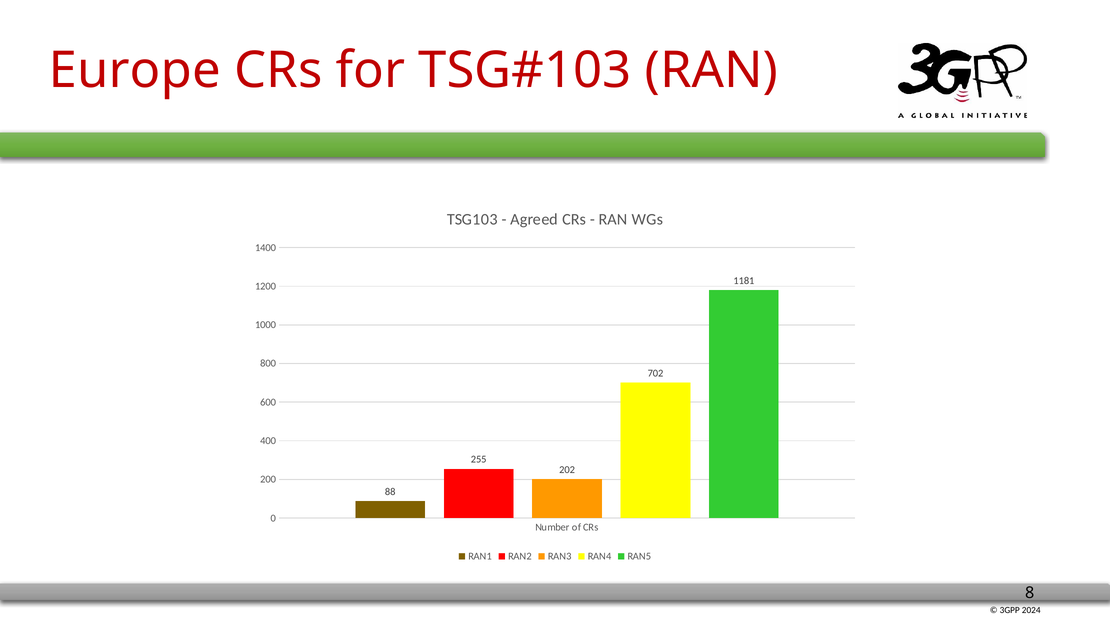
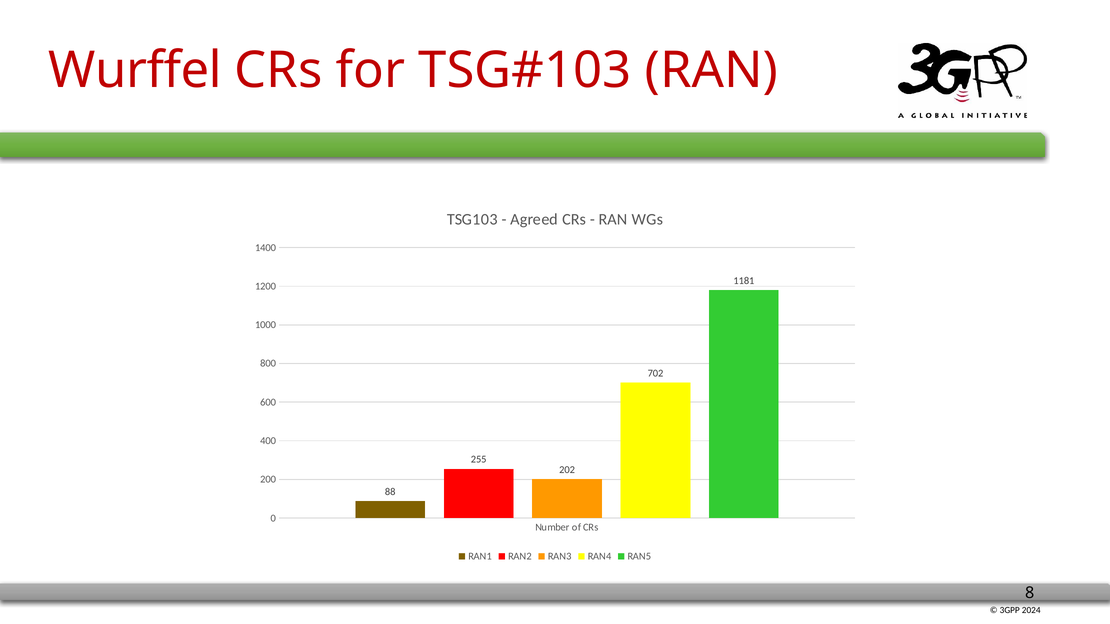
Europe: Europe -> Wurffel (135, 70)
